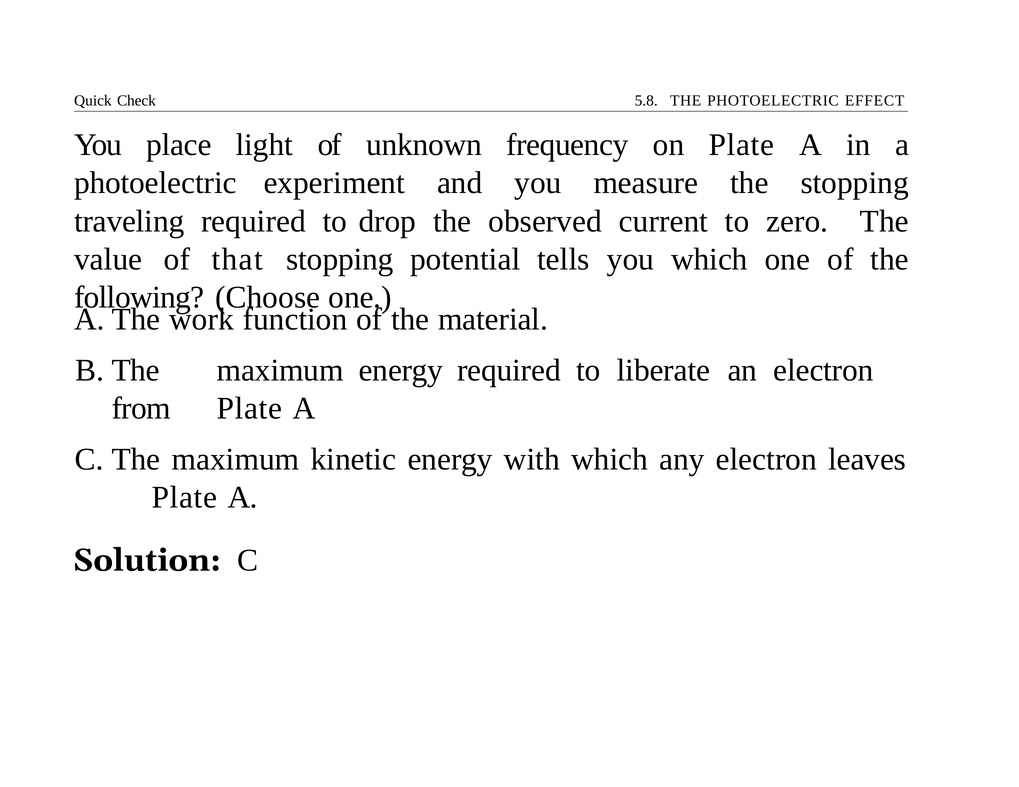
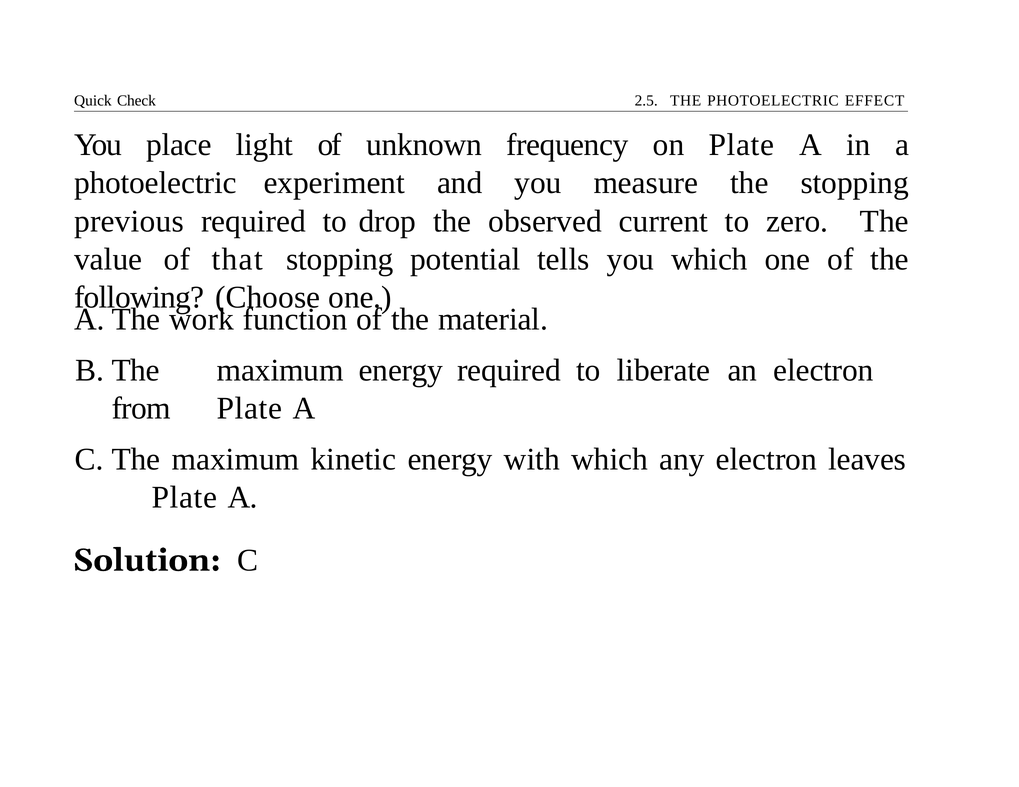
5.8: 5.8 -> 2.5 (646, 101)
traveling: traveling -> previous (129, 221)
